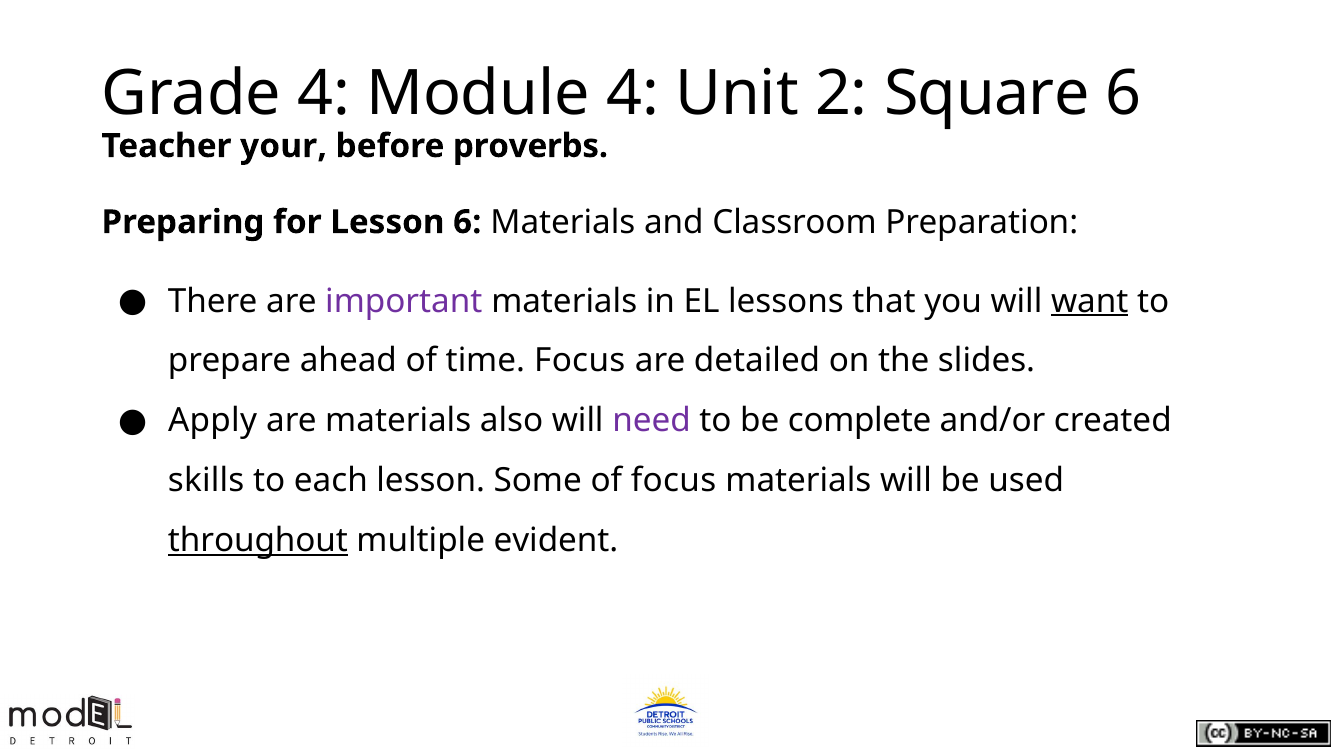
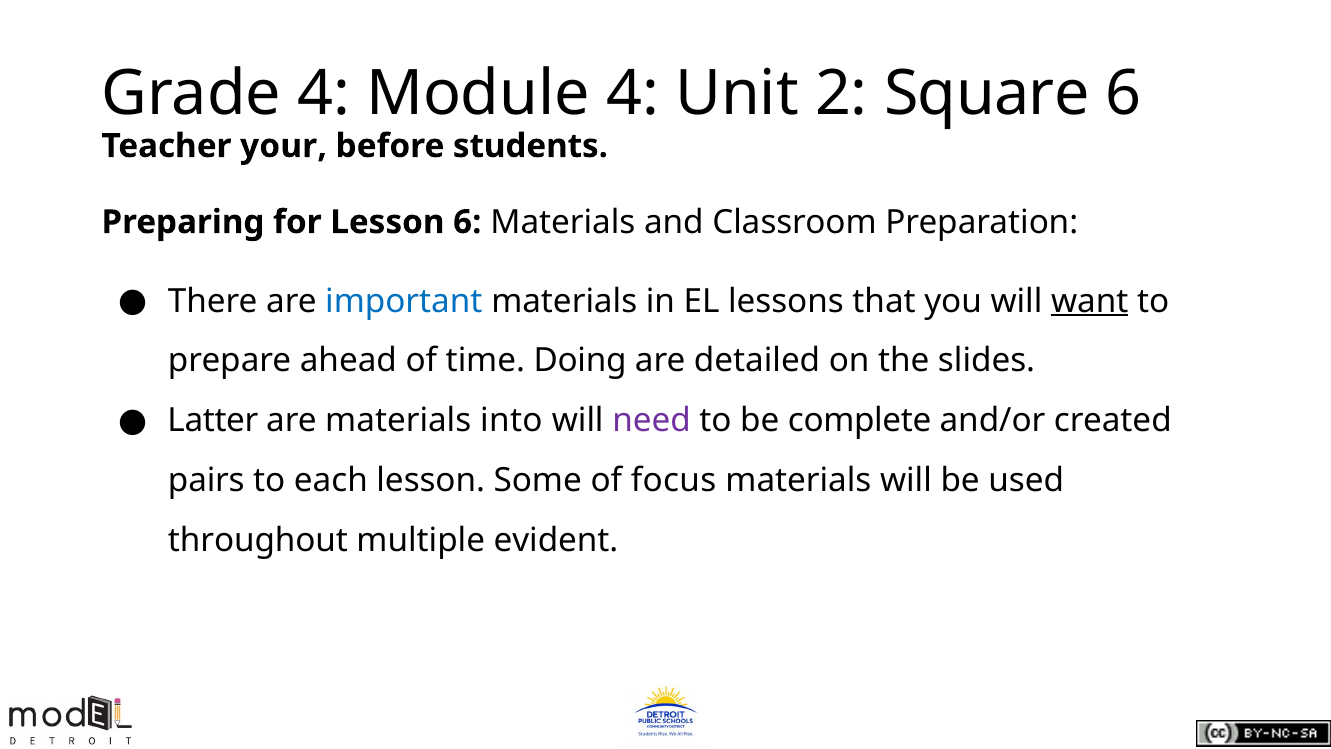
proverbs: proverbs -> students (530, 146)
important colour: purple -> blue (404, 301)
time Focus: Focus -> Doing (580, 361)
Apply: Apply -> Latter (213, 421)
also: also -> into (511, 421)
skills: skills -> pairs (206, 481)
throughout underline: present -> none (258, 541)
